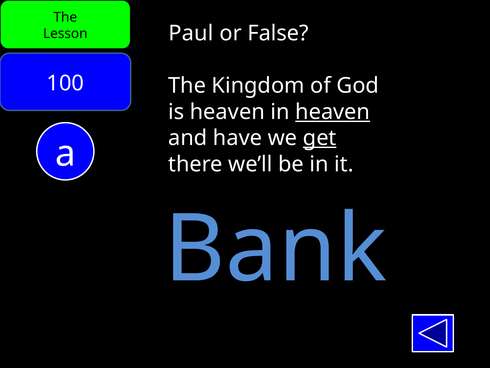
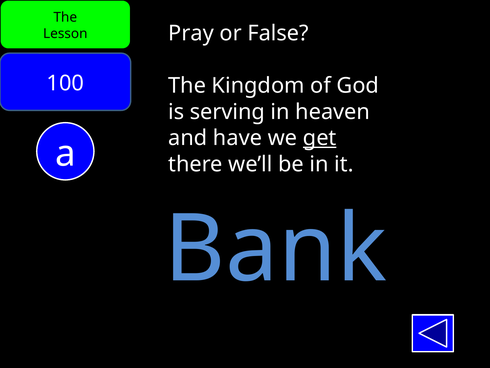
Paul: Paul -> Pray (191, 33)
is heaven: heaven -> serving (227, 112)
heaven underline: present -> none (333, 112)
